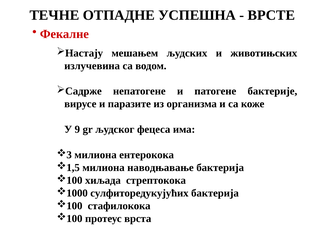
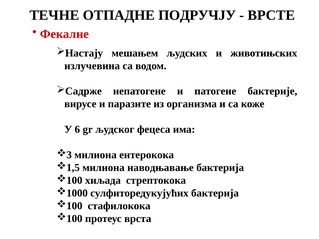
УСПЕШНА: УСПЕШНА -> ПОДРУЧЈУ (197, 15)
9: 9 -> 6 (77, 130)
